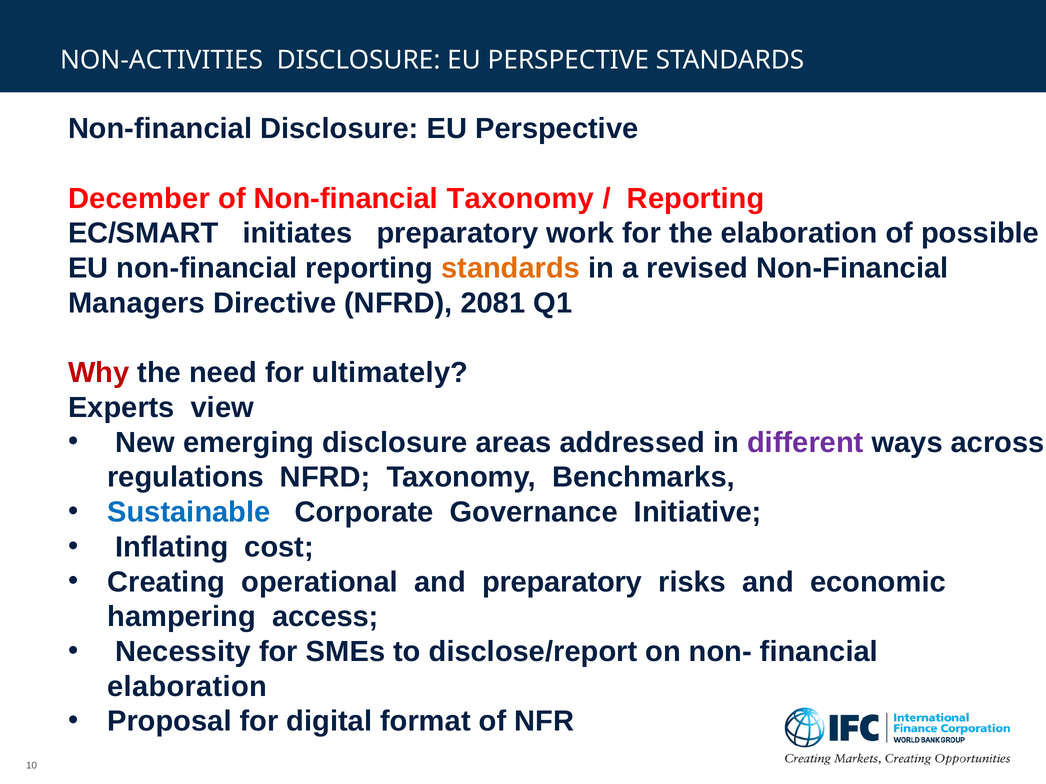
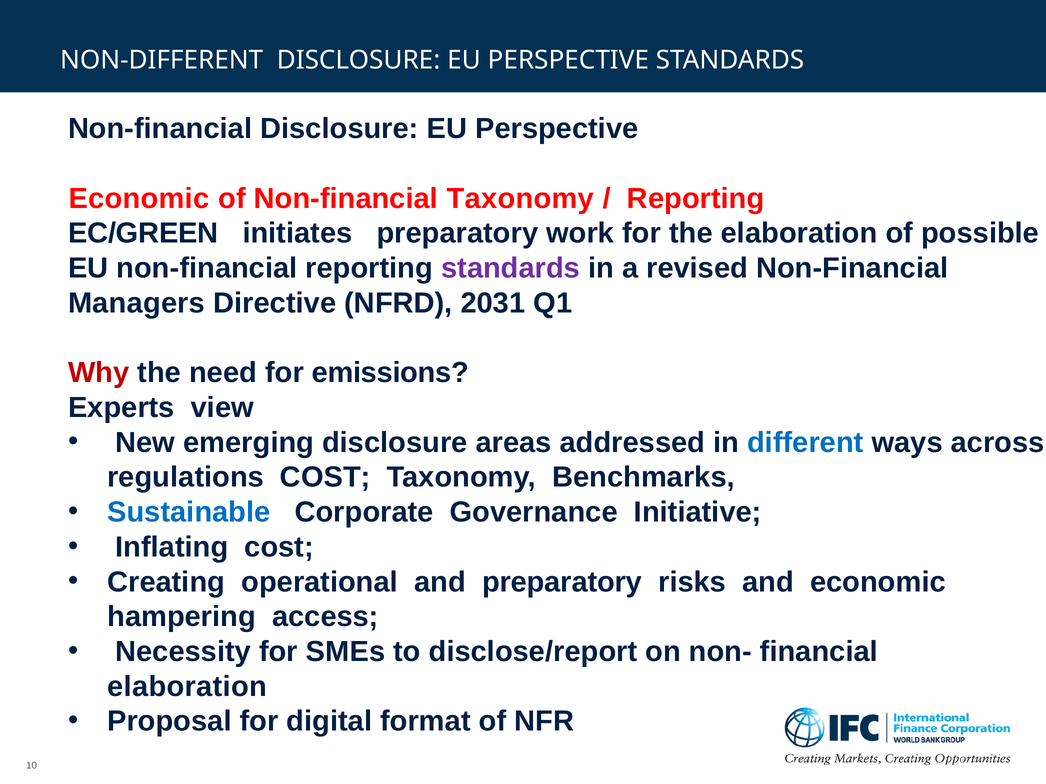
NON-ACTIVITIES: NON-ACTIVITIES -> NON-DIFFERENT (162, 60)
December: December -> Economic (139, 199)
EC/SMART: EC/SMART -> EC/GREEN (143, 233)
standards colour: orange -> purple (511, 268)
2081: 2081 -> 2031 (493, 303)
ultimately: ultimately -> emissions (390, 373)
different colour: purple -> blue (805, 443)
regulations NFRD: NFRD -> COST (325, 478)
